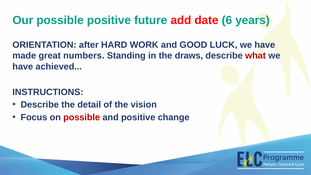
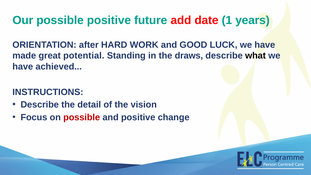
6: 6 -> 1 (227, 20)
numbers: numbers -> potential (84, 56)
what colour: red -> black (255, 56)
